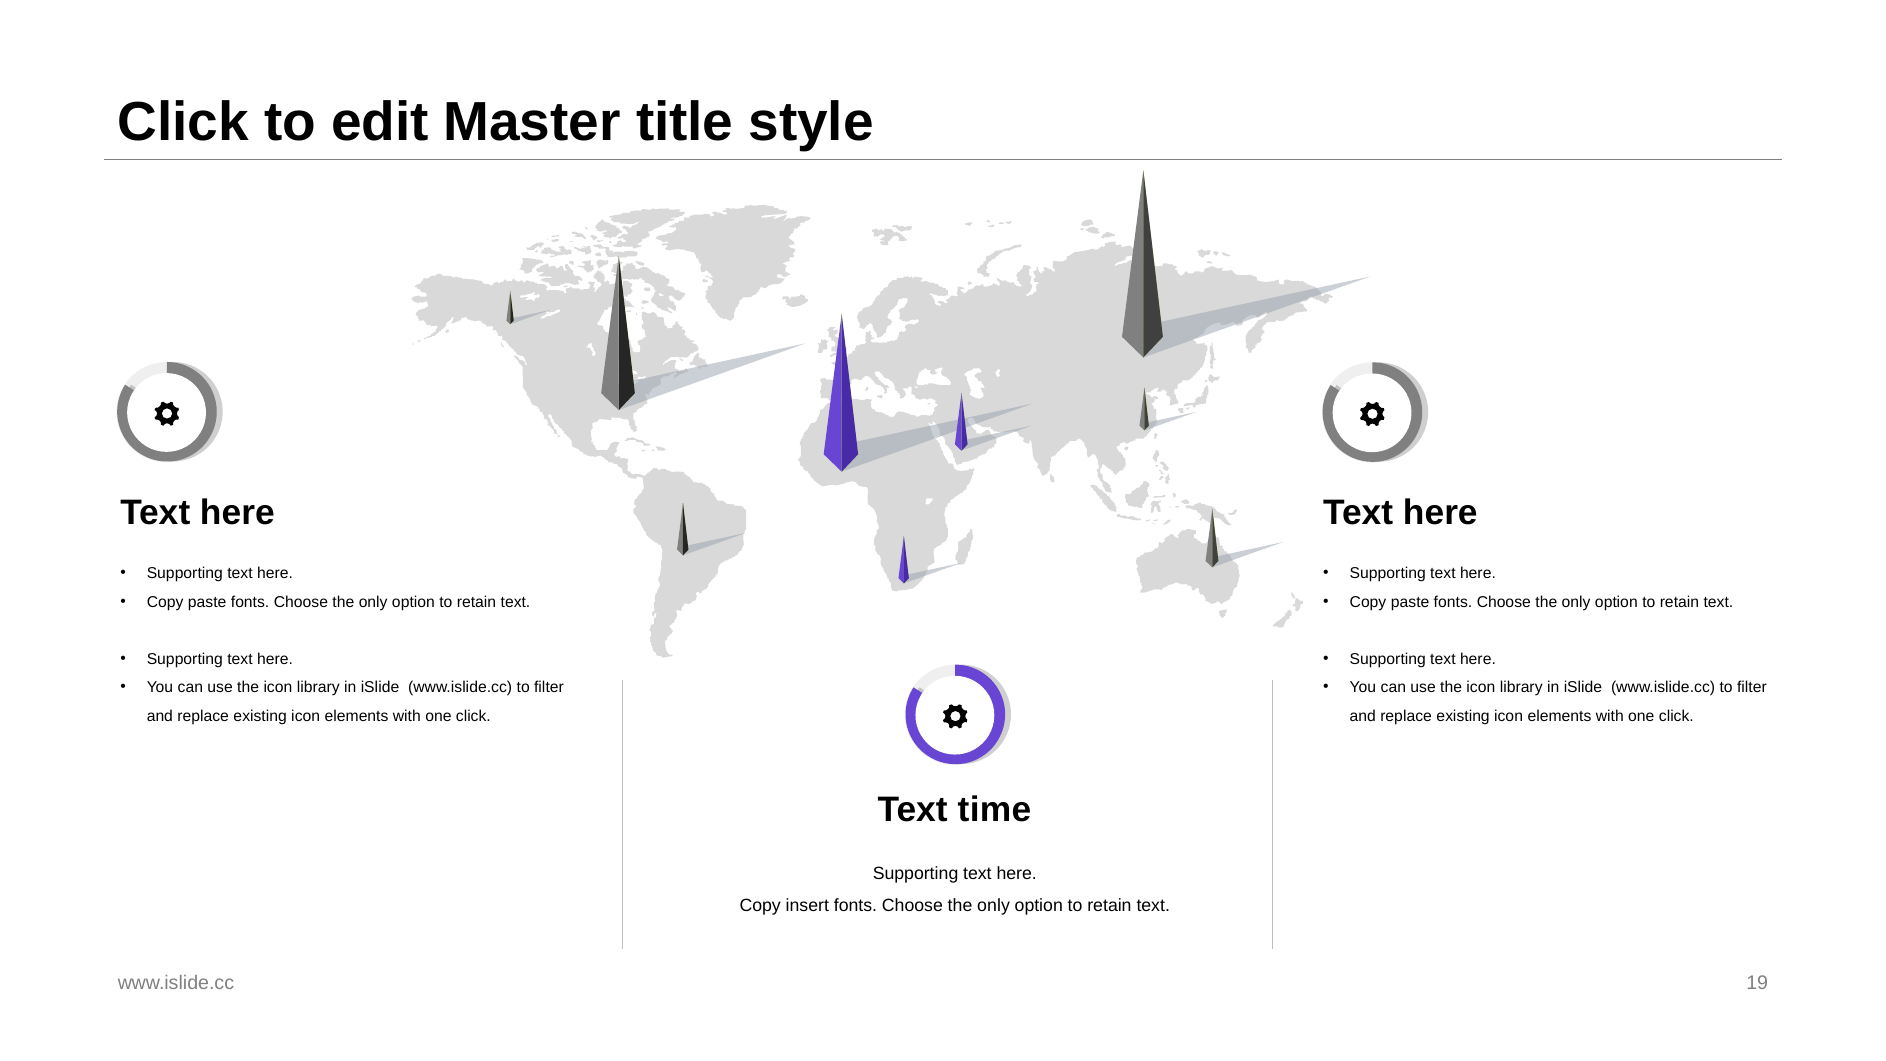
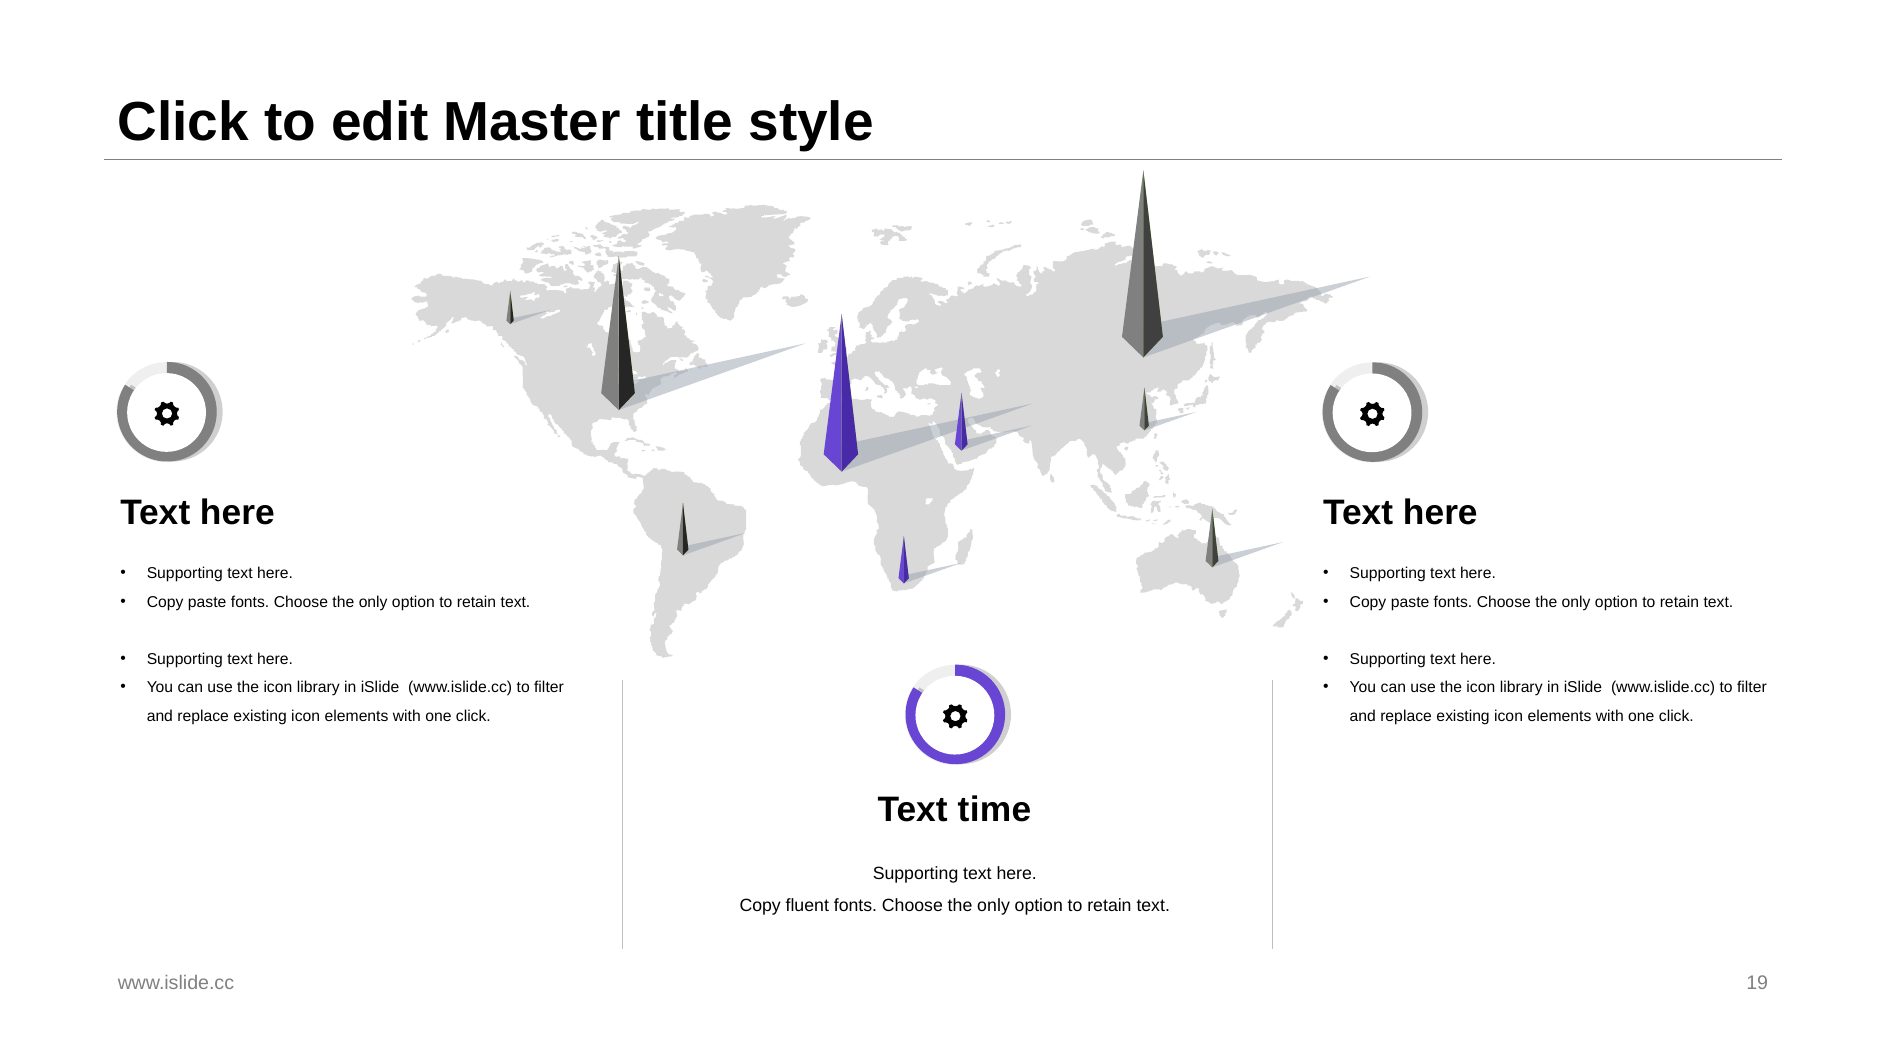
insert: insert -> fluent (807, 905)
